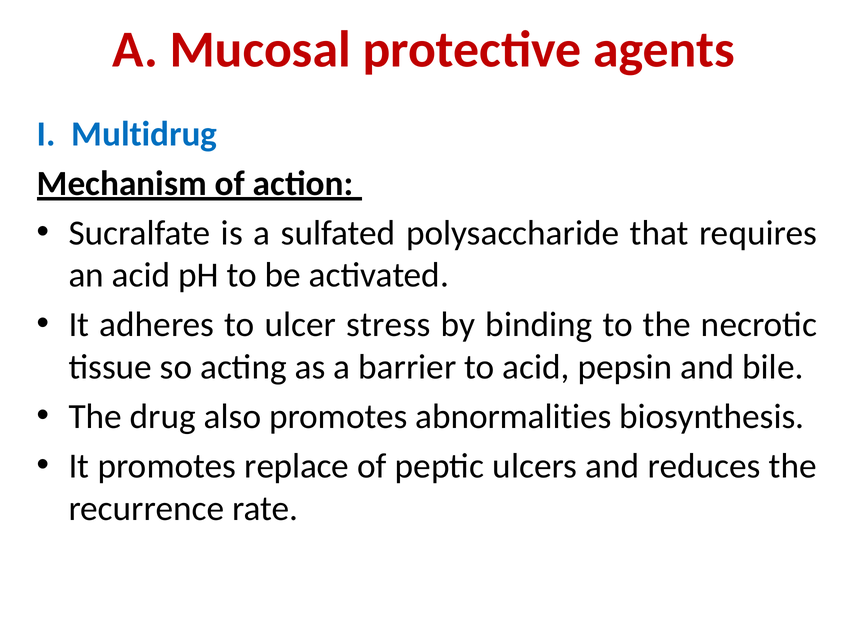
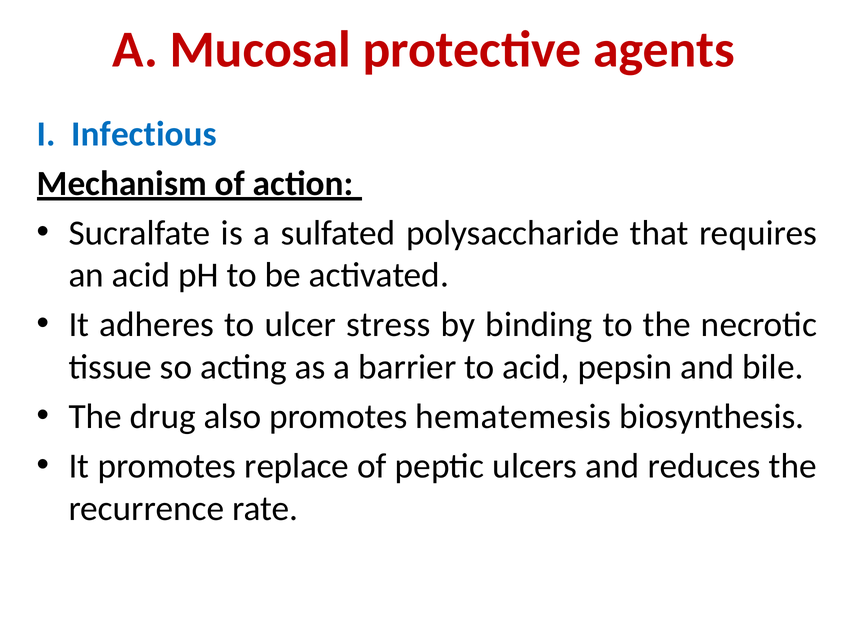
Multidrug: Multidrug -> Infectious (144, 134)
abnormalities: abnormalities -> hematemesis (513, 417)
